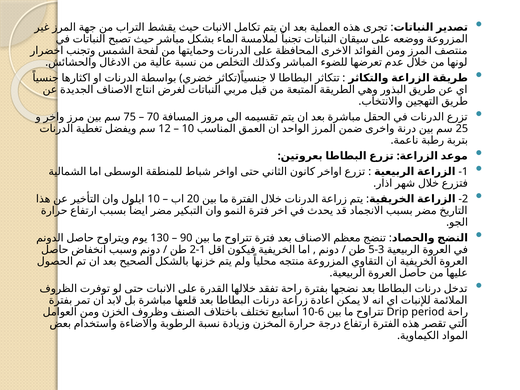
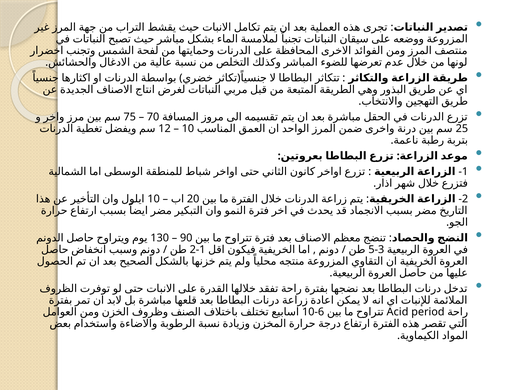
Drip: Drip -> Acid (398, 312)
